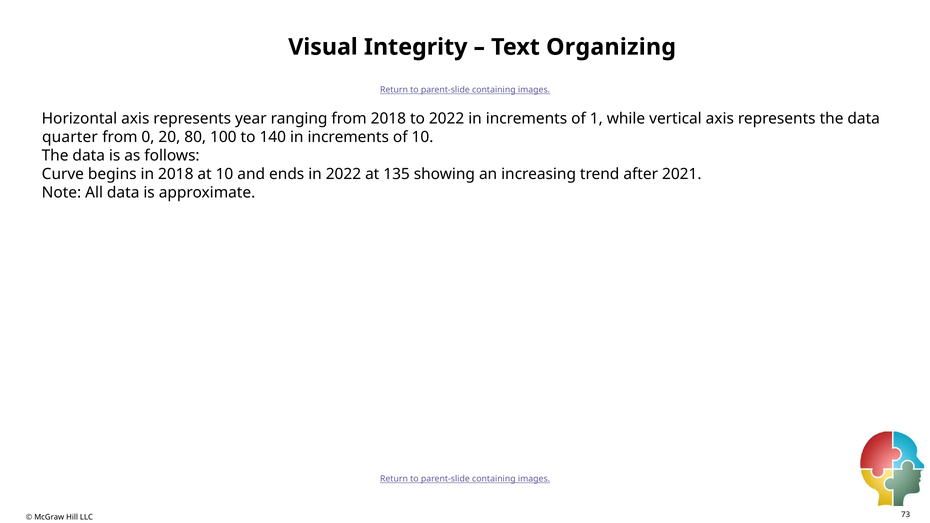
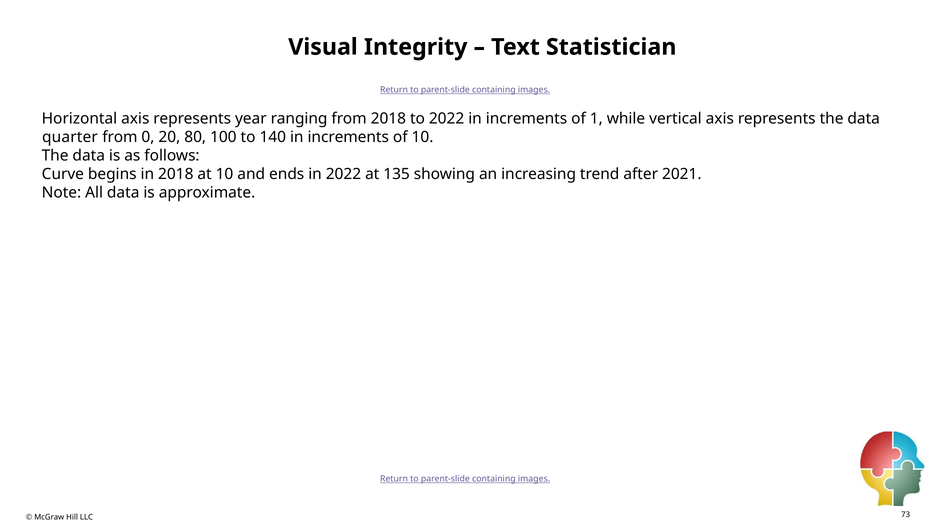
Organizing: Organizing -> Statistician (611, 47)
